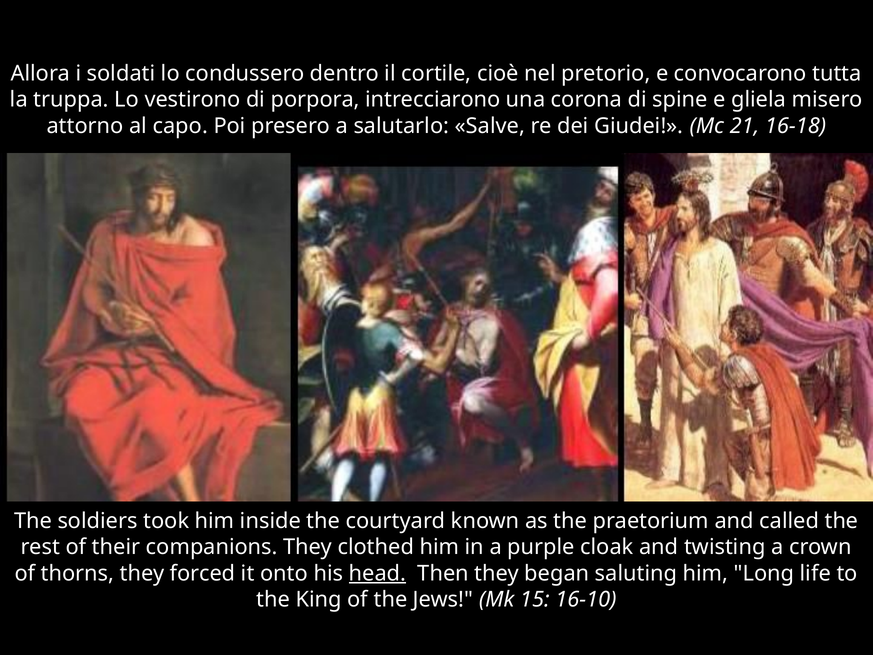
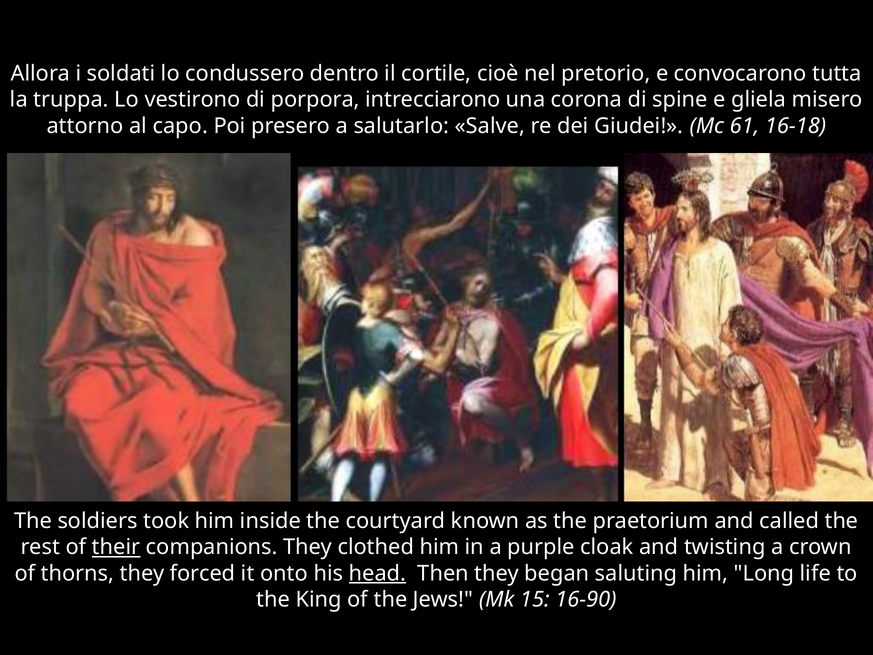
21: 21 -> 61 (744, 126)
their underline: none -> present (116, 547)
16-10: 16-10 -> 16-90 (586, 599)
